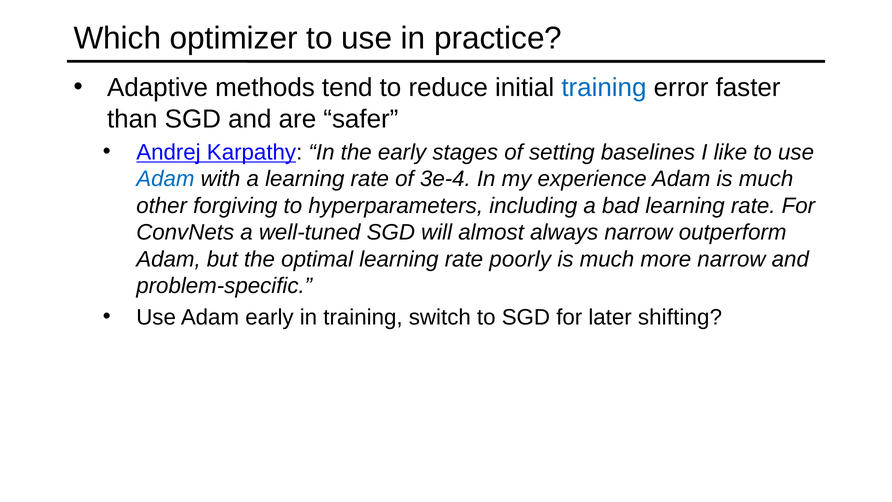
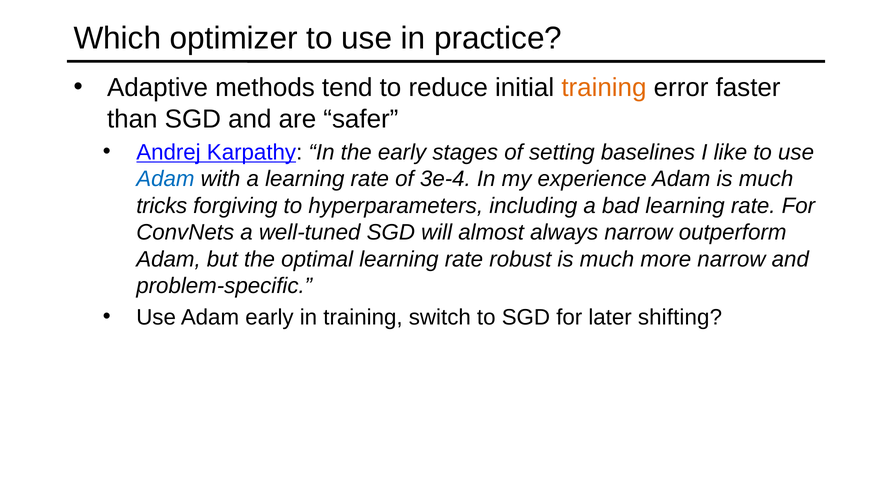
training colour: blue -> orange (604, 88)
other: other -> tricks (162, 206)
poorly: poorly -> robust (520, 259)
